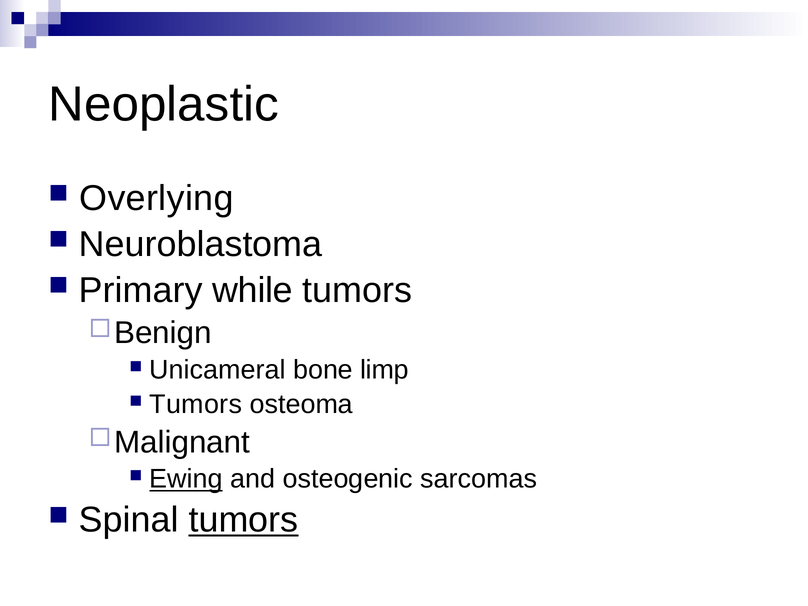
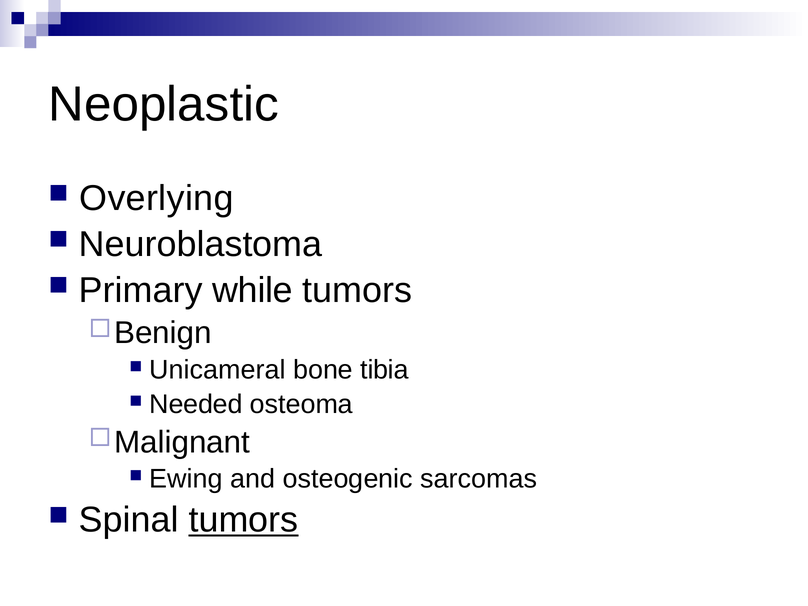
limp: limp -> tibia (385, 370)
Tumors: Tumors -> Needed (196, 404)
Ewing underline: present -> none (186, 479)
